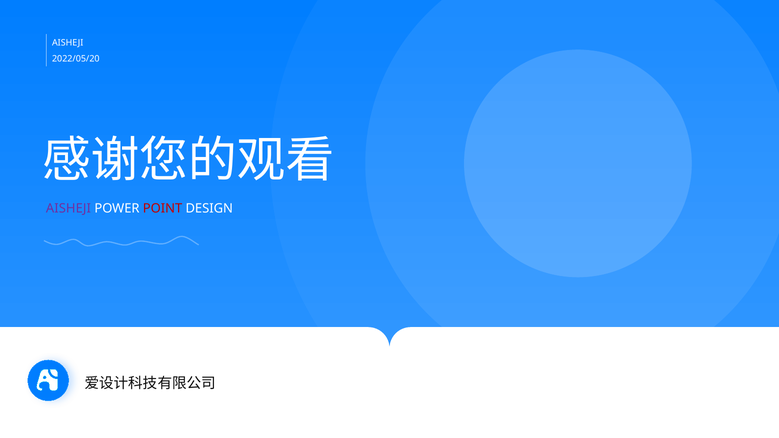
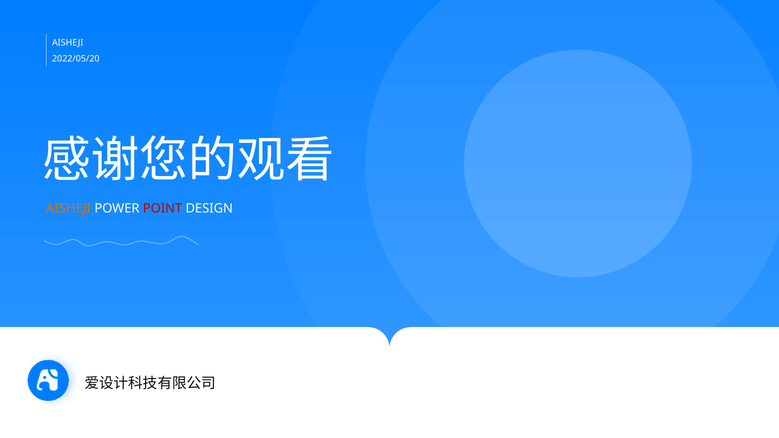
AISHEJI colour: purple -> orange (68, 209)
